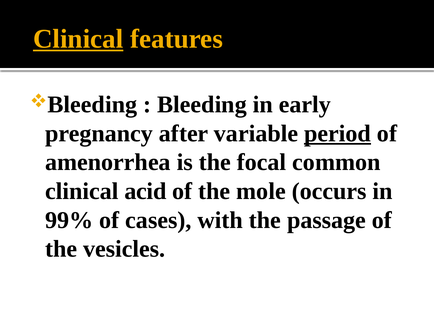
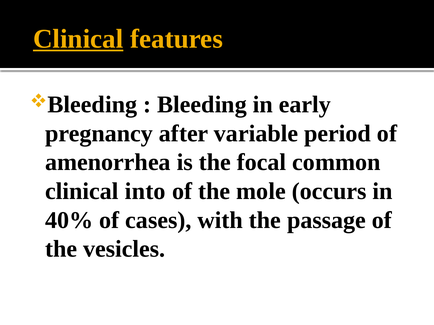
period underline: present -> none (338, 134)
acid: acid -> into (145, 192)
99%: 99% -> 40% (69, 220)
